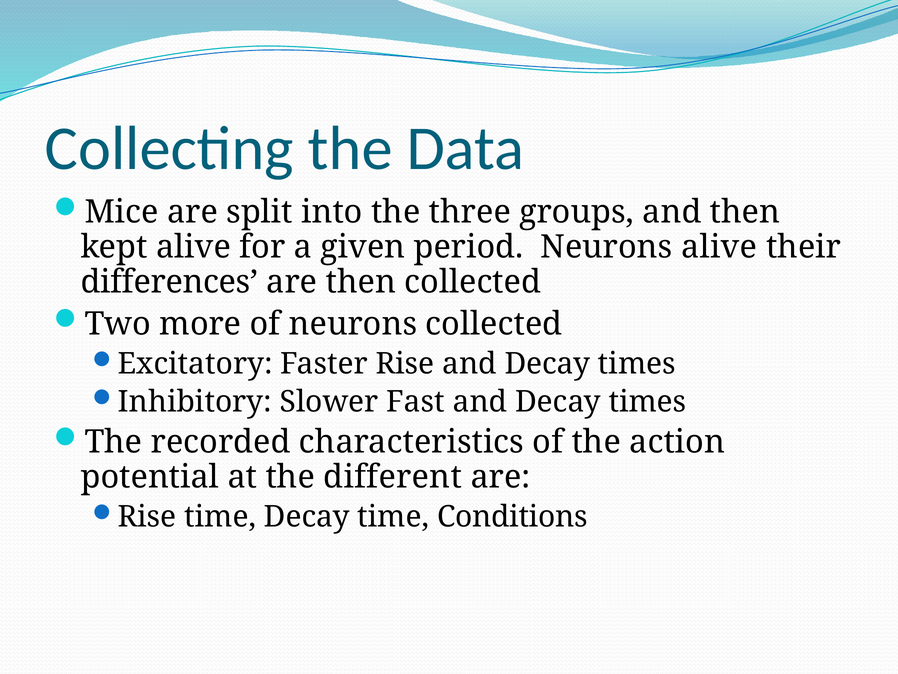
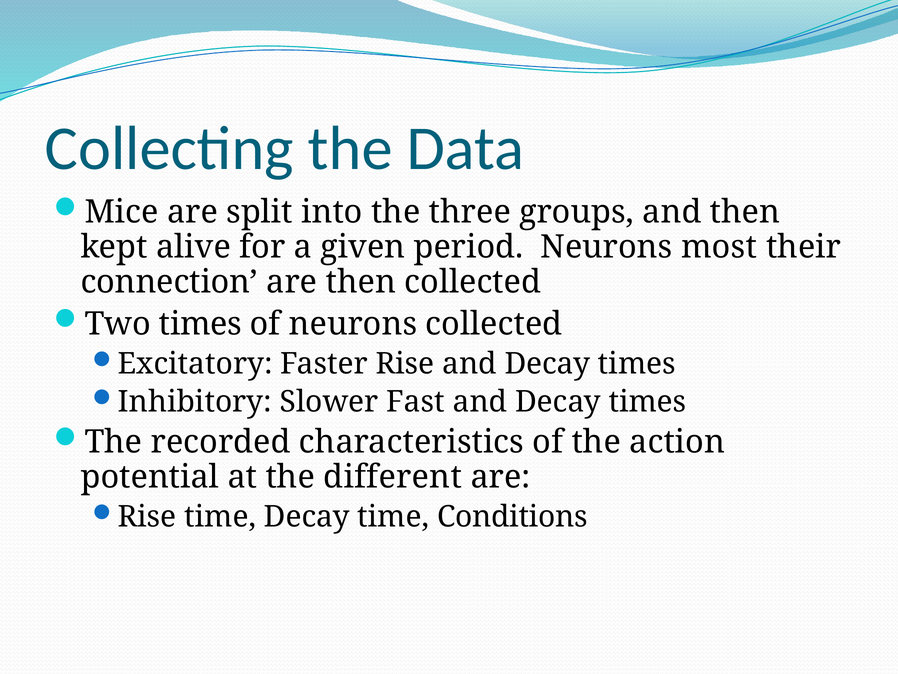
Neurons alive: alive -> most (719, 247)
differences: differences -> connection (169, 282)
Two more: more -> times (200, 324)
